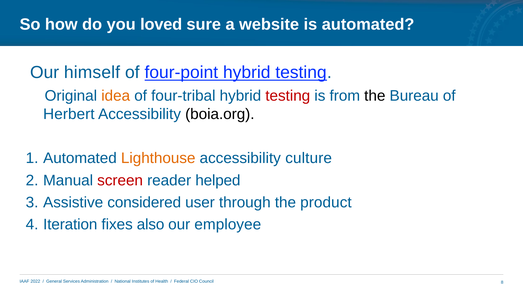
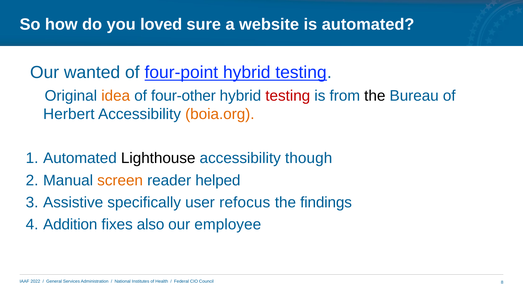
himself: himself -> wanted (92, 72)
four-tribal: four-tribal -> four-other (183, 96)
boia.org colour: black -> orange (220, 114)
Lighthouse colour: orange -> black (158, 158)
culture: culture -> though (309, 158)
screen colour: red -> orange (120, 180)
considered: considered -> specifically (144, 203)
through: through -> refocus (245, 203)
product: product -> findings (326, 203)
Iteration: Iteration -> Addition (70, 225)
